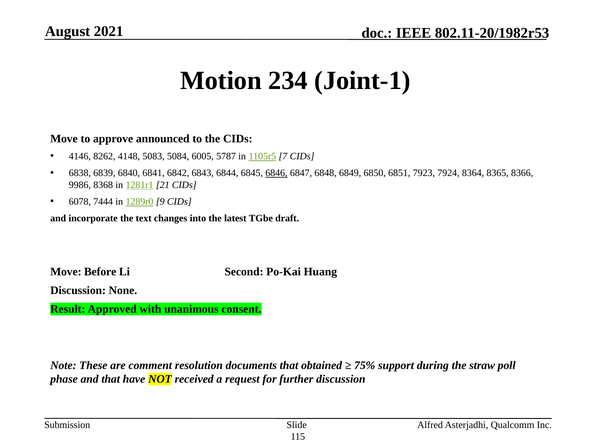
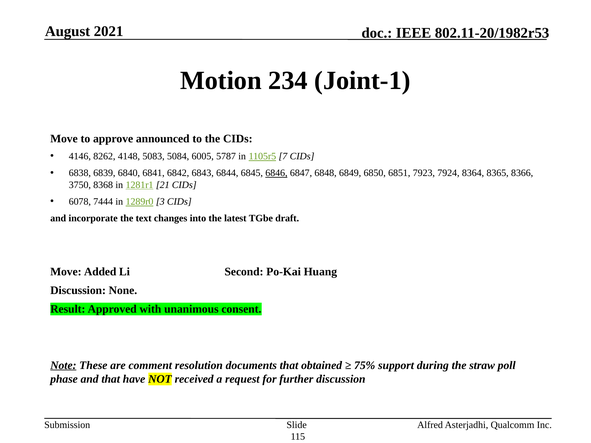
9986: 9986 -> 3750 (80, 185)
9: 9 -> 3 (160, 202)
Before: Before -> Added (100, 272)
Note underline: none -> present (63, 365)
